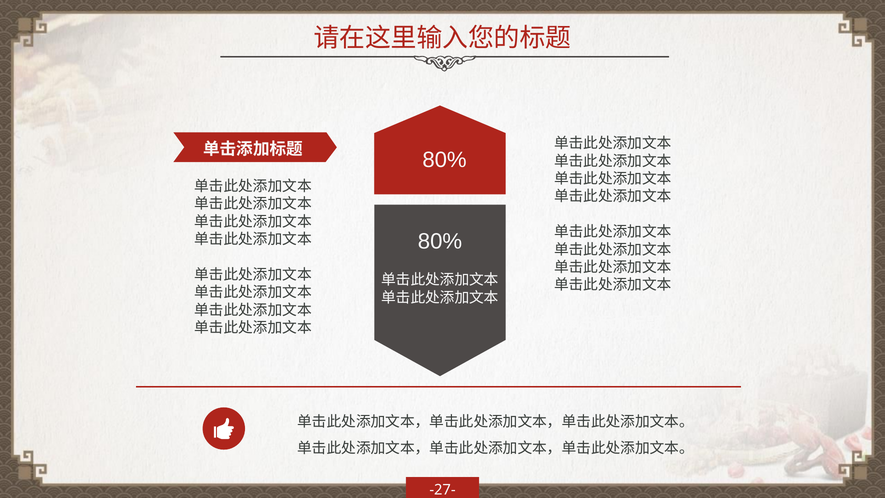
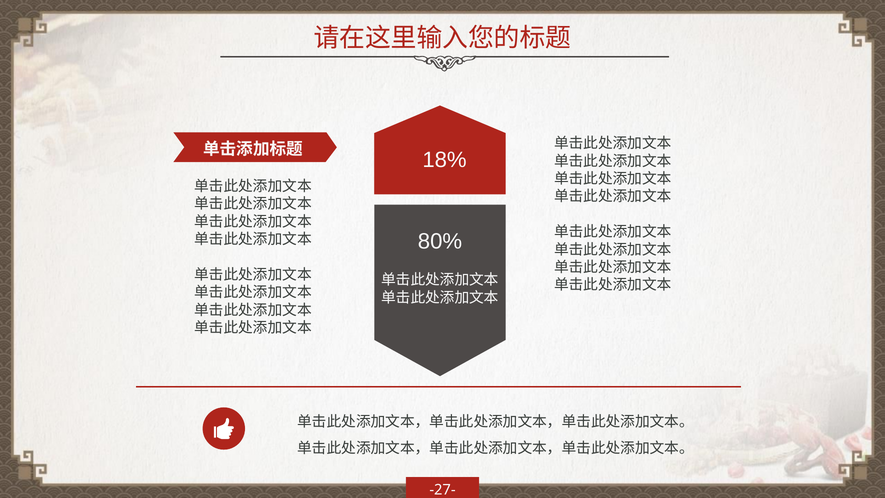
80%: 80% -> 18% (445, 160)
